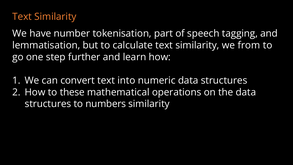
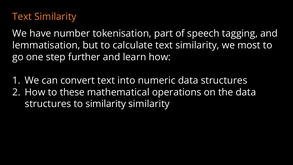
from: from -> most (249, 45)
to numbers: numbers -> similarity (106, 104)
